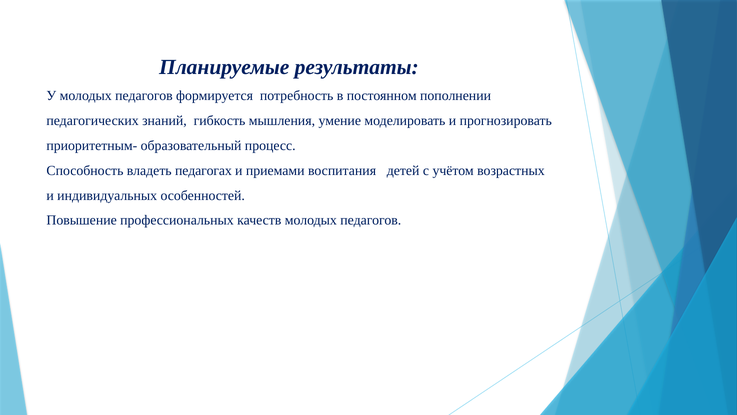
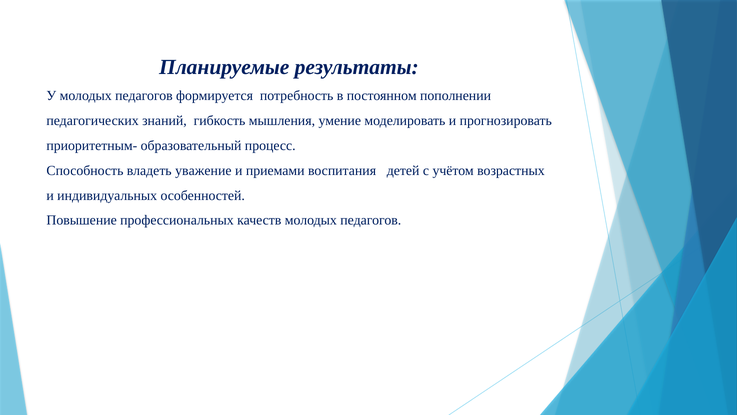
педагогах: педагогах -> уважение (203, 170)
